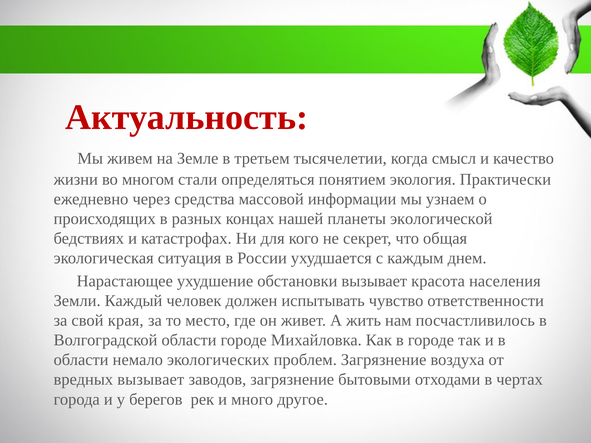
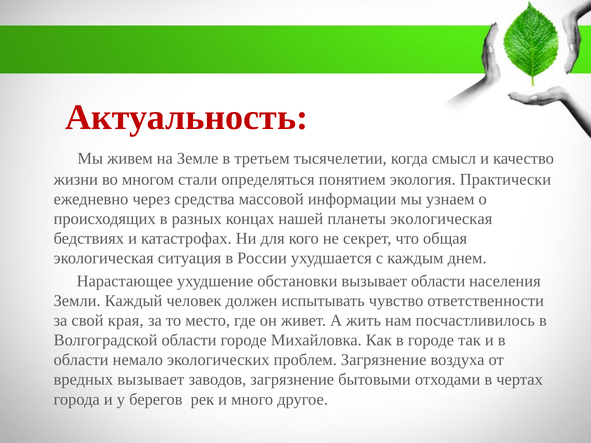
планеты экологической: экологической -> экологическая (441, 219)
вызывает красота: красота -> области (438, 281)
